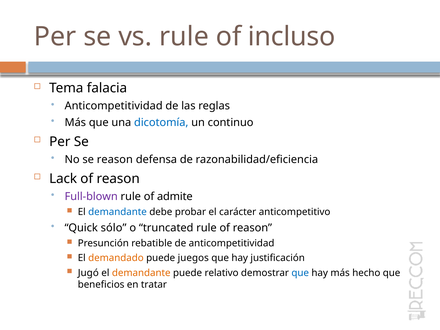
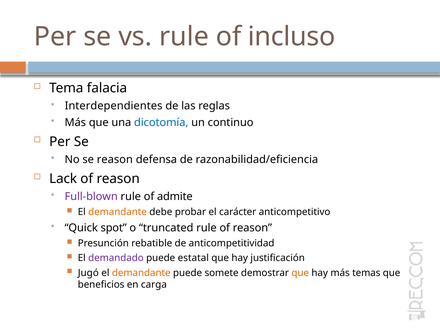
Anticompetitividad: Anticompetitividad -> Interdependientes (114, 106)
demandante colour: blue -> orange (118, 212)
sólo: sólo -> spot (114, 228)
demandado colour: orange -> purple (116, 258)
juegos: juegos -> estatal (193, 258)
relativo: relativo -> somete (222, 273)
que colour: blue -> orange (300, 273)
hecho: hecho -> temas (366, 273)
tratar: tratar -> carga (154, 285)
